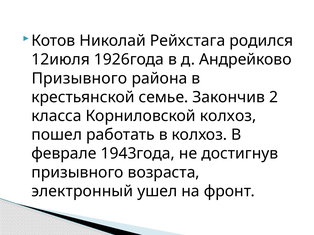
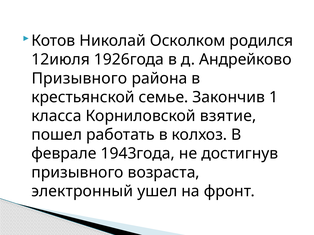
Рейхстага: Рейхстага -> Осколком (188, 41)
2: 2 -> 1 (274, 97)
Корниловской колхоз: колхоз -> взятие (228, 116)
